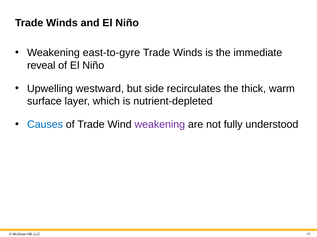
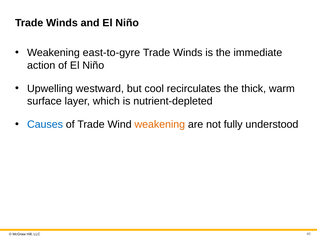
reveal: reveal -> action (41, 66)
side: side -> cool (154, 89)
weakening colour: purple -> orange (160, 125)
